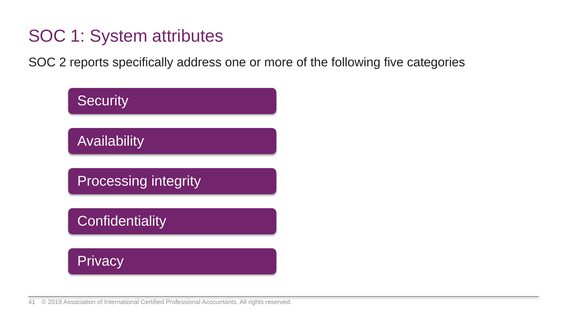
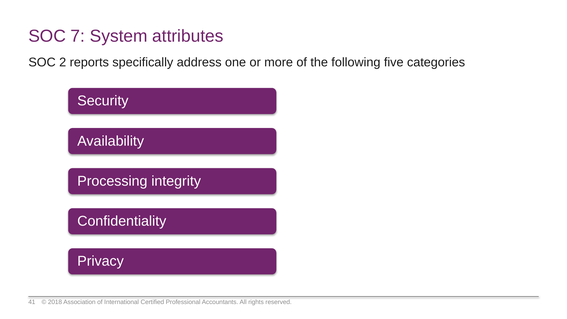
1: 1 -> 7 (78, 36)
